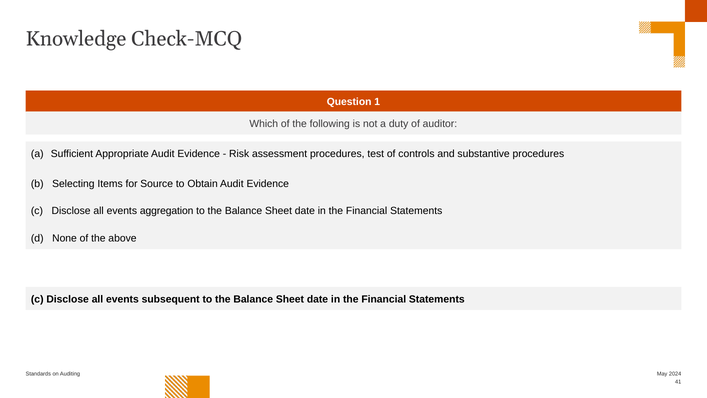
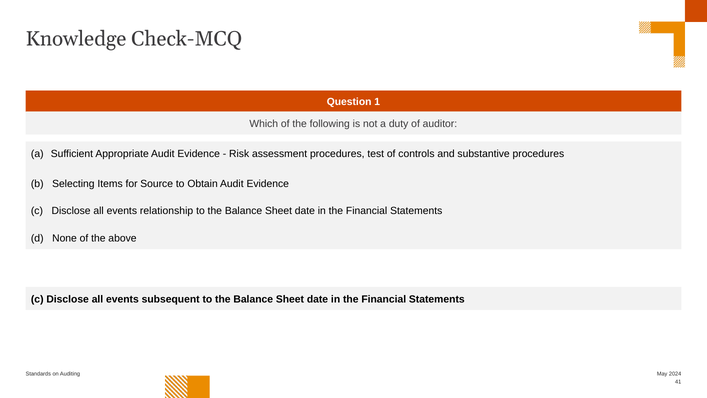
aggregation: aggregation -> relationship (167, 211)
